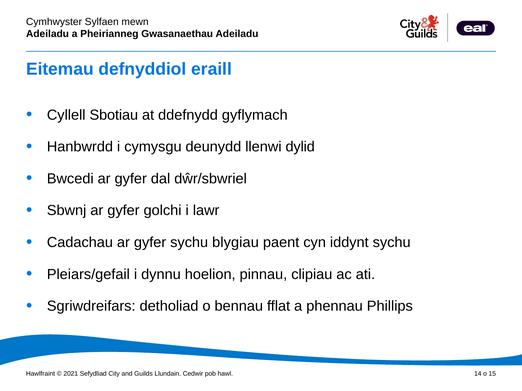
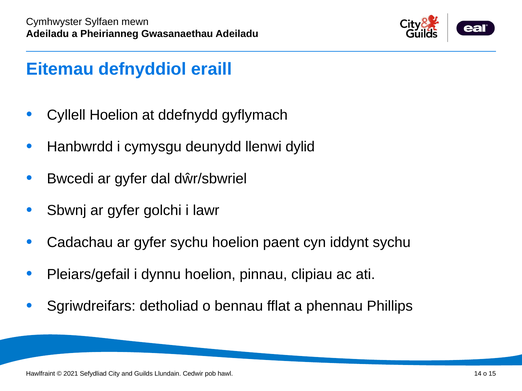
Cyllell Sbotiau: Sbotiau -> Hoelion (114, 115)
sychu blygiau: blygiau -> hoelion (236, 243)
